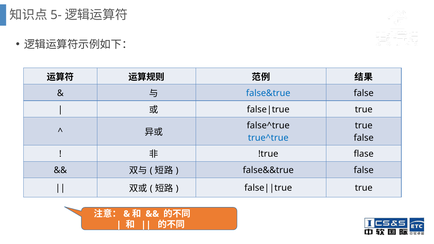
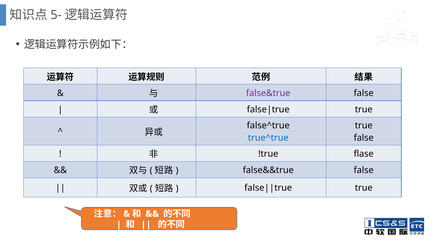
false&true colour: blue -> purple (268, 93)
